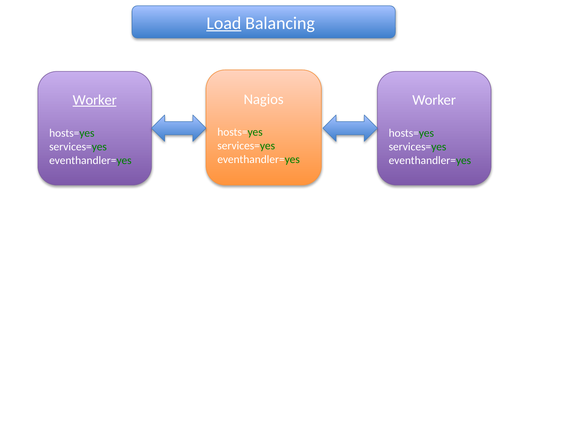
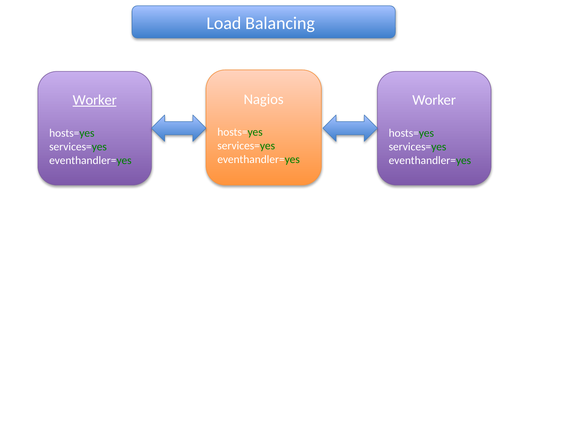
Load underline: present -> none (224, 23)
